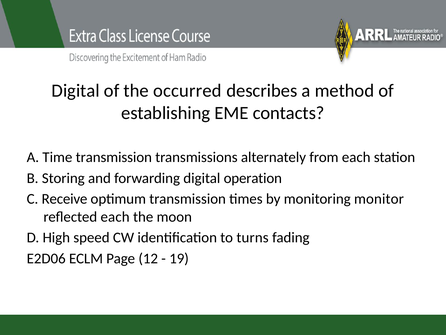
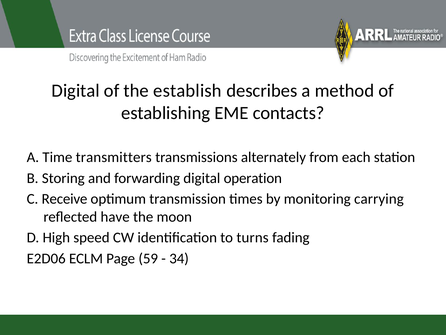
occurred: occurred -> establish (187, 90)
Time transmission: transmission -> transmitters (114, 157)
monitor: monitor -> carrying (379, 199)
reflected each: each -> have (115, 217)
12: 12 -> 59 (148, 258)
19: 19 -> 34 (179, 258)
